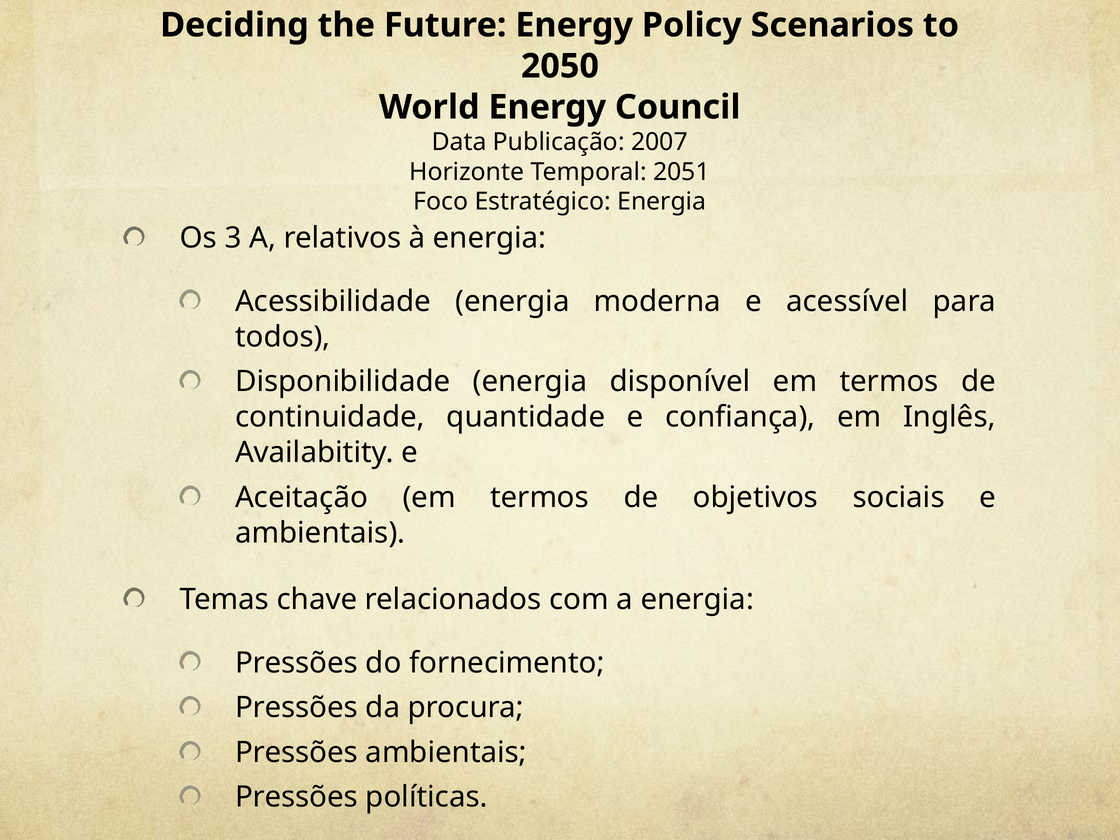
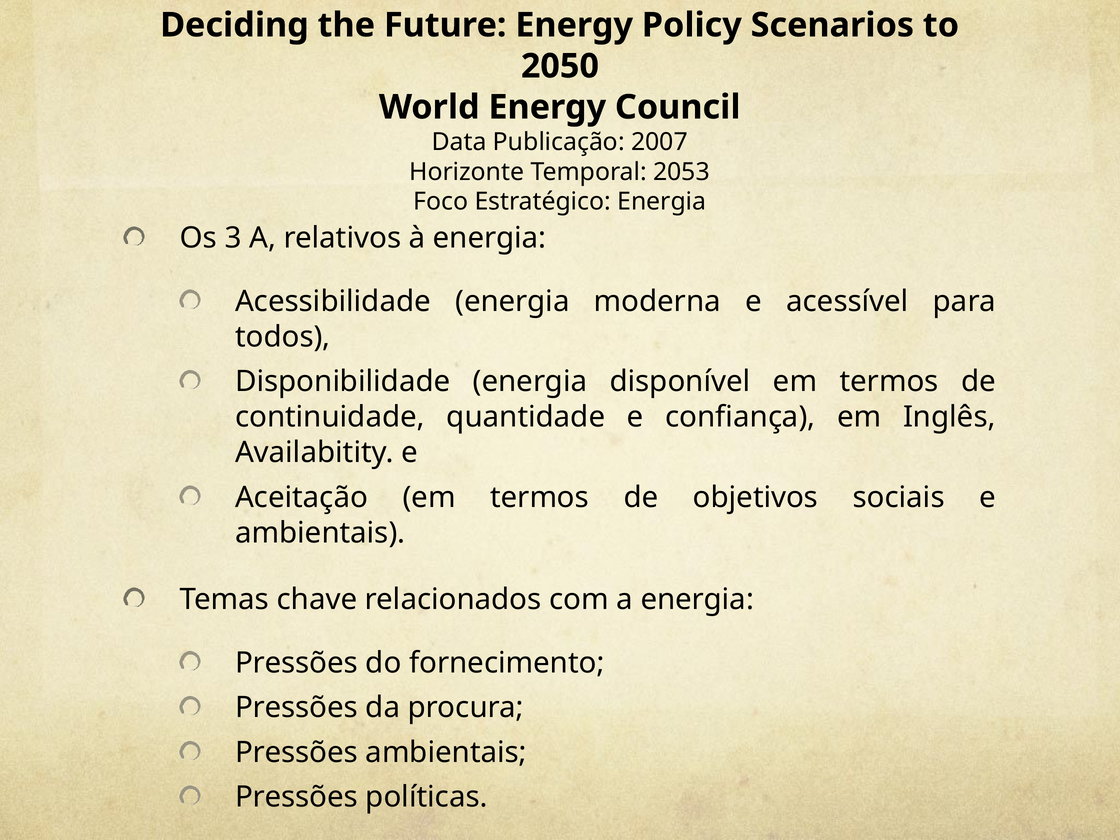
2051: 2051 -> 2053 (682, 172)
